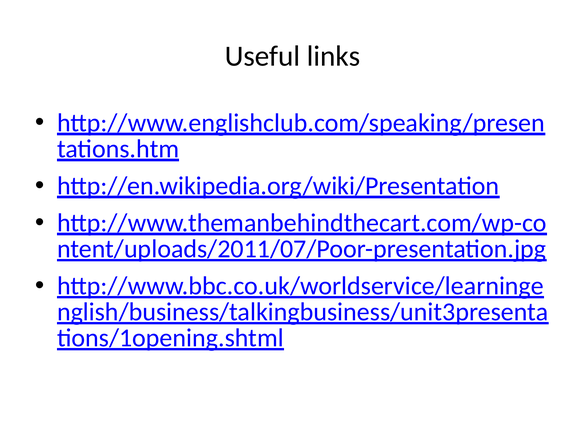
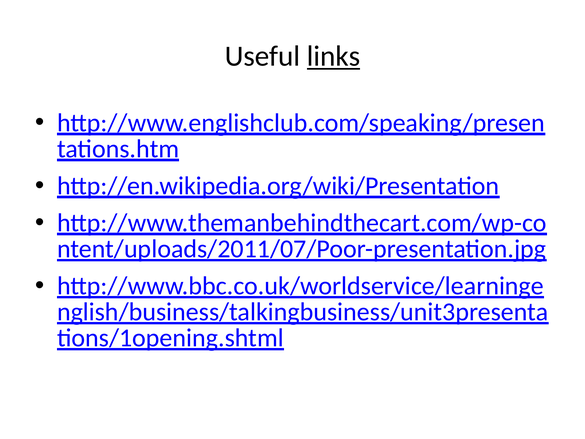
links underline: none -> present (334, 56)
